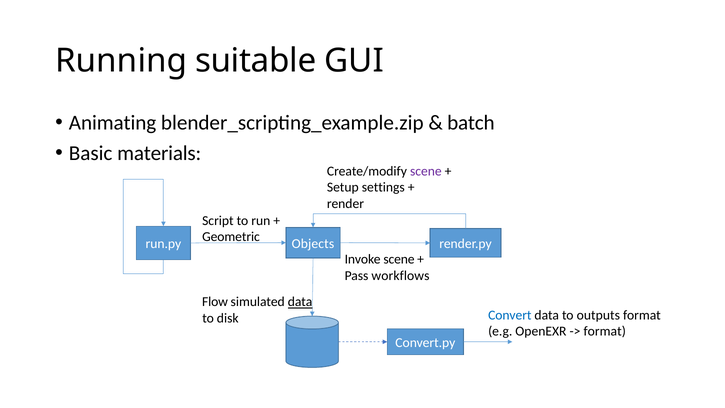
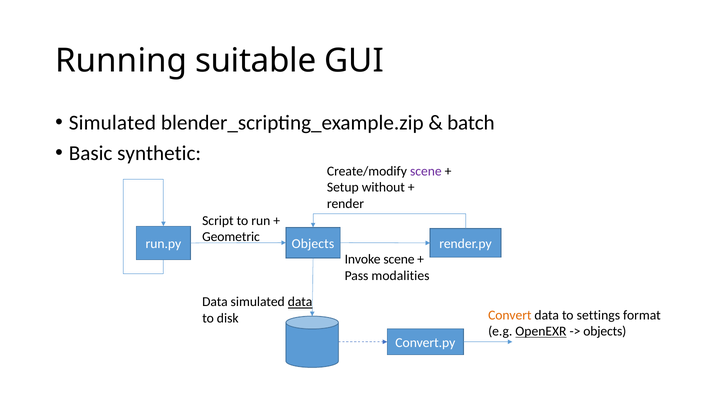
Animating: Animating -> Simulated (112, 123)
materials: materials -> synthetic (159, 153)
settings: settings -> without (383, 187)
workflows: workflows -> modalities (401, 275)
Flow: Flow -> Data (215, 302)
Convert colour: blue -> orange (510, 315)
outputs: outputs -> settings (598, 315)
OpenEXR underline: none -> present (541, 331)
format: format -> objects (605, 331)
